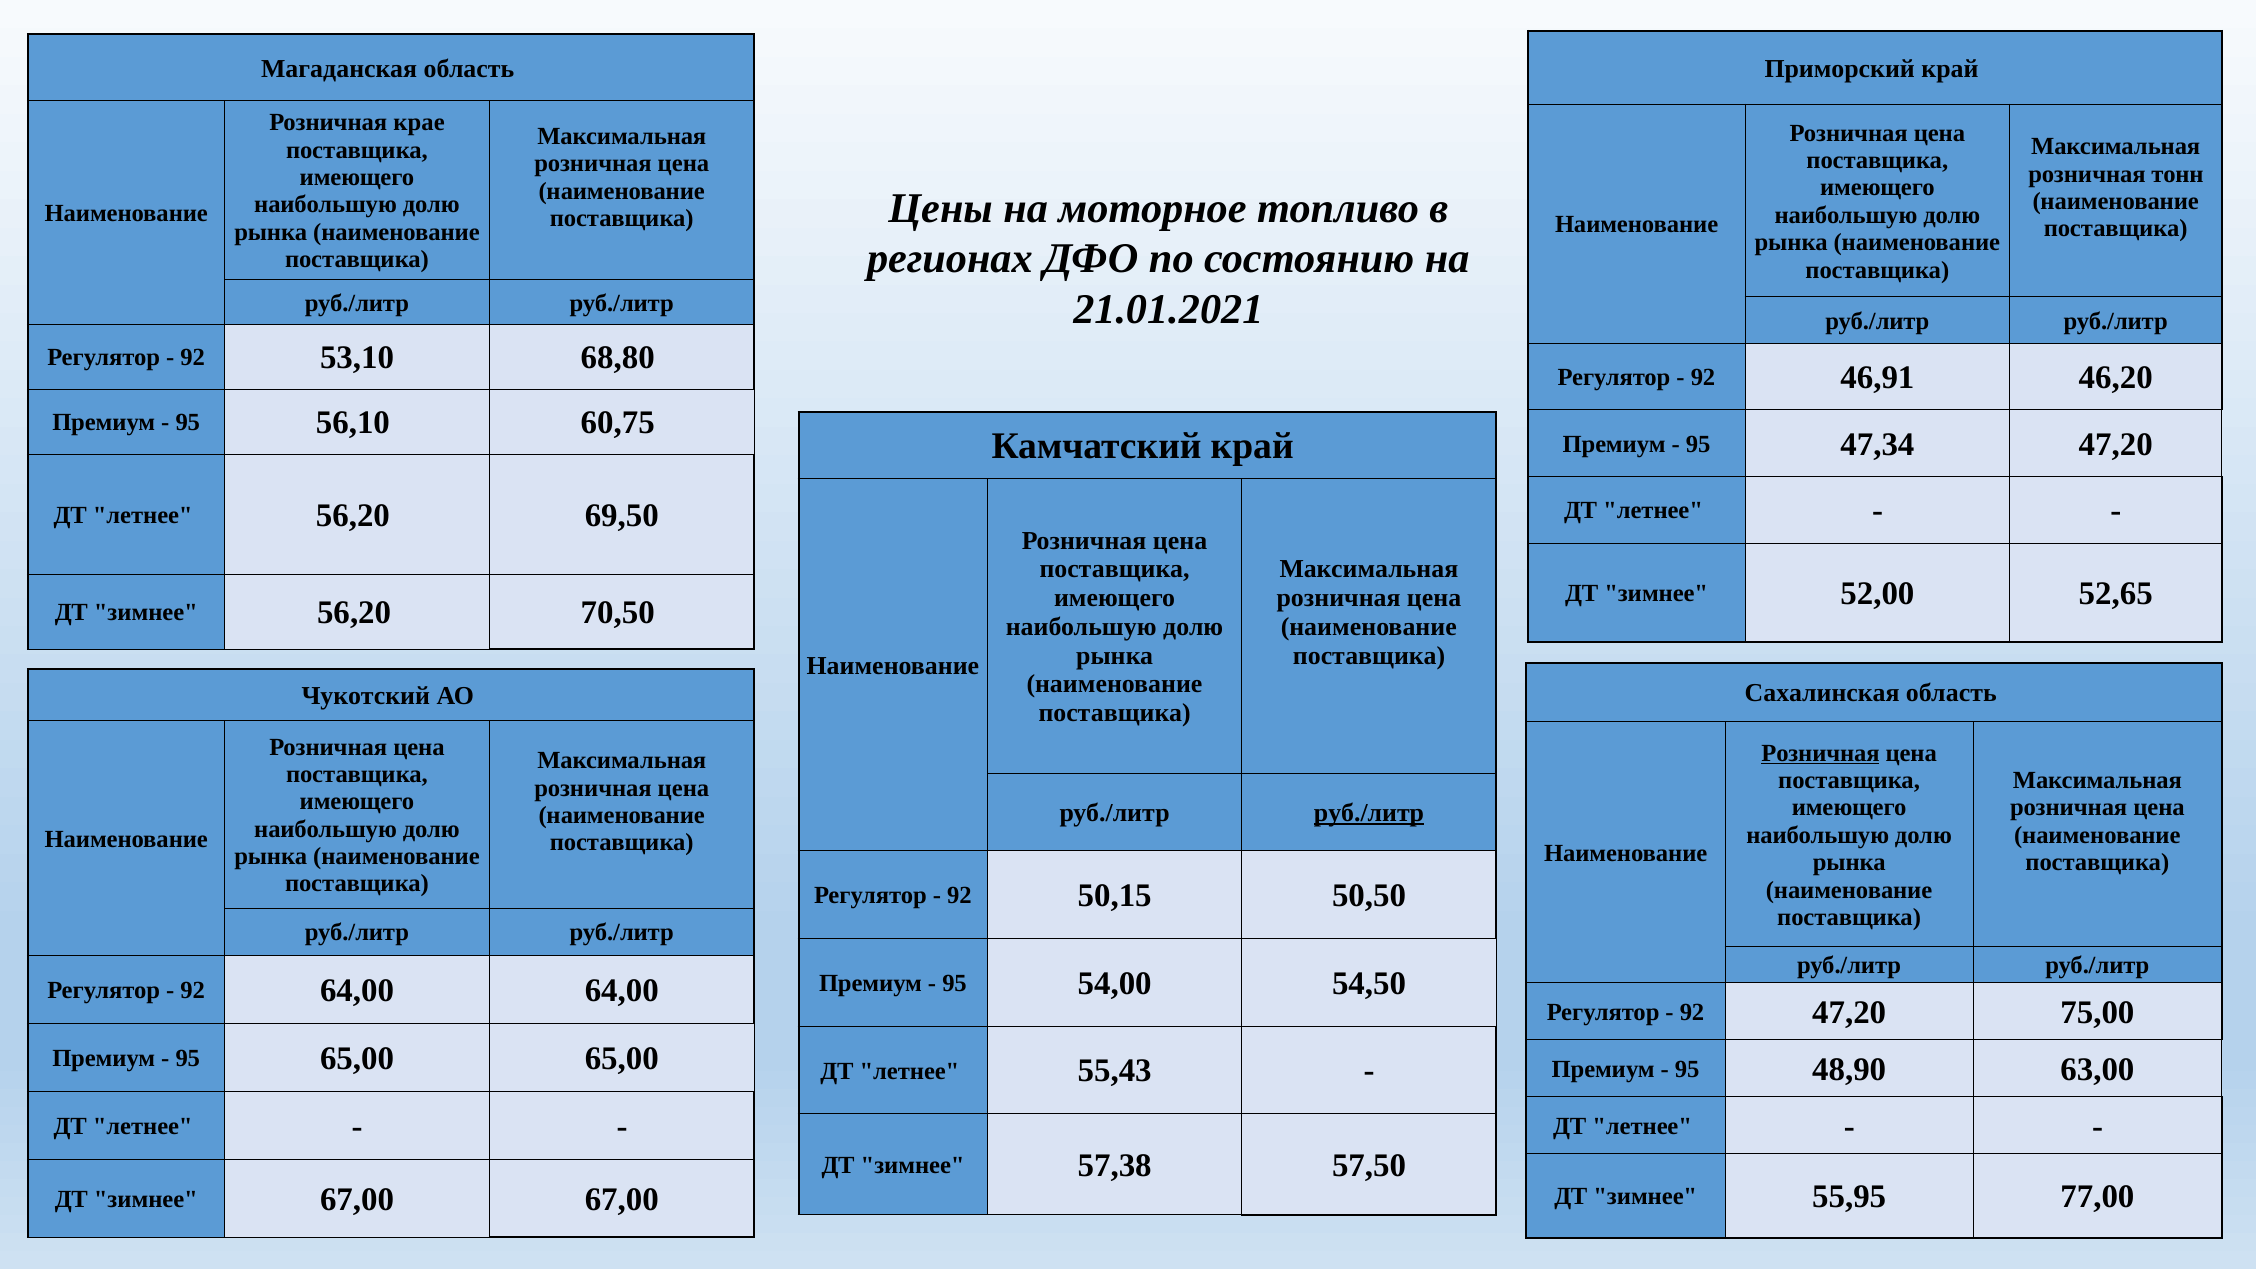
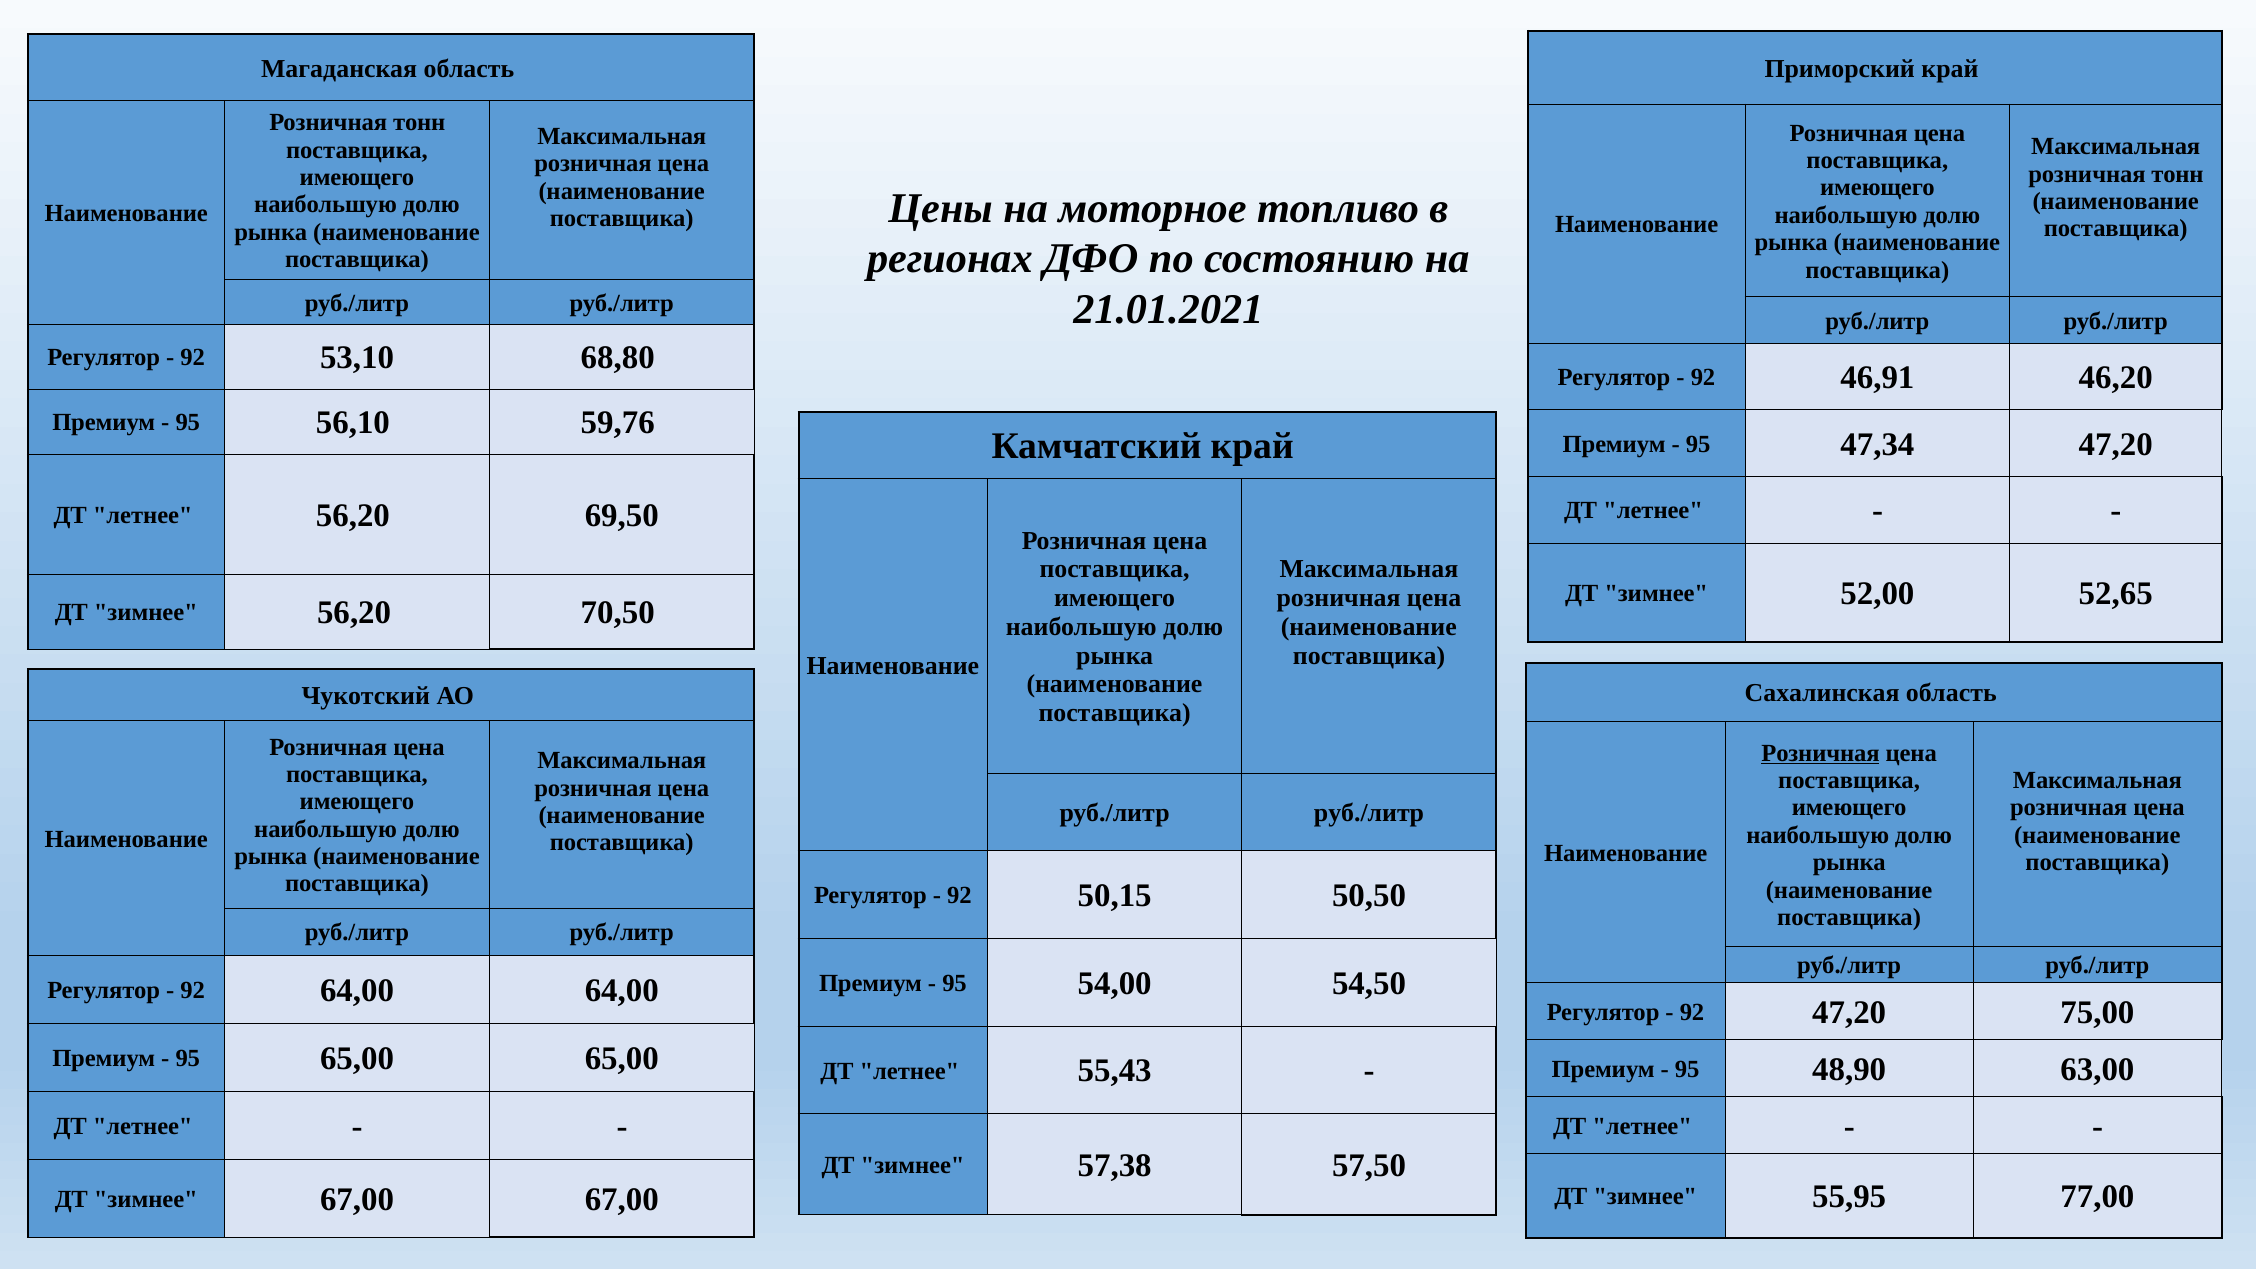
крае: крае -> тонн (419, 123)
60,75: 60,75 -> 59,76 (618, 423)
руб./литр underline: present -> none (1369, 813)
